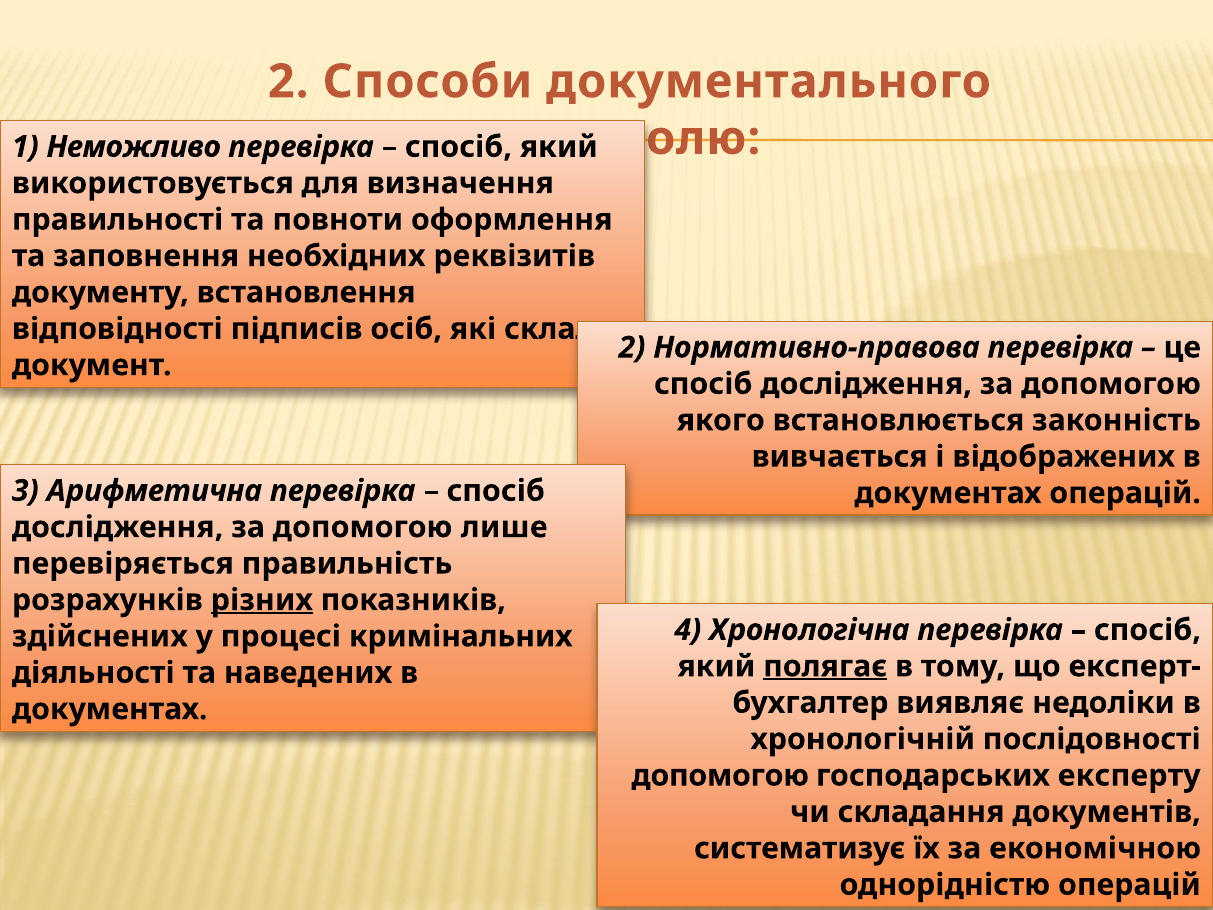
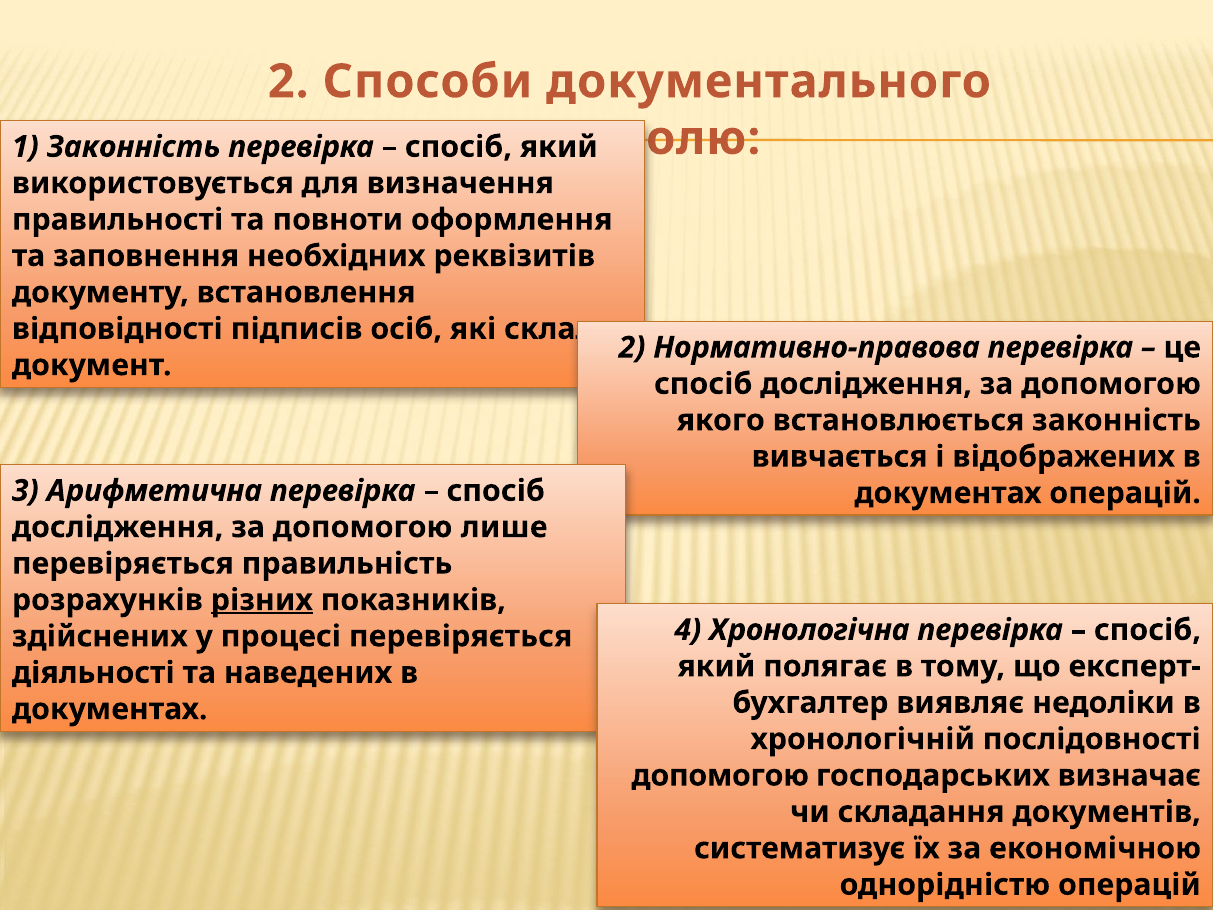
1 Неможливо: Неможливо -> Законність (133, 147)
процесі кримінальних: кримінальних -> перевіряється (461, 636)
полягає underline: present -> none (825, 666)
експерту: експерту -> визначає (1129, 775)
